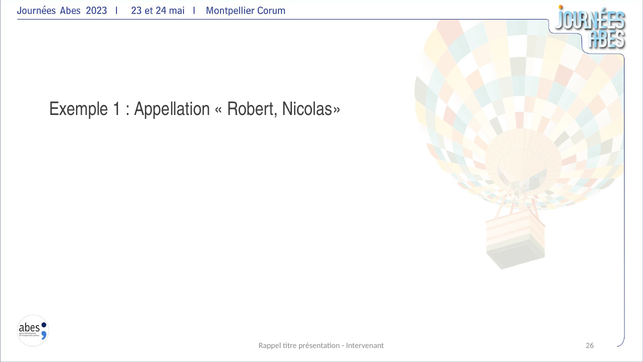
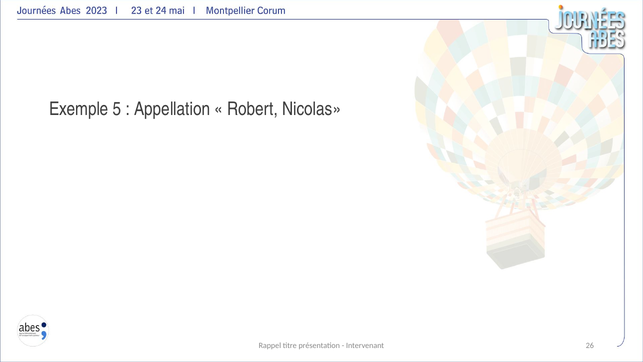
1: 1 -> 5 (117, 109)
